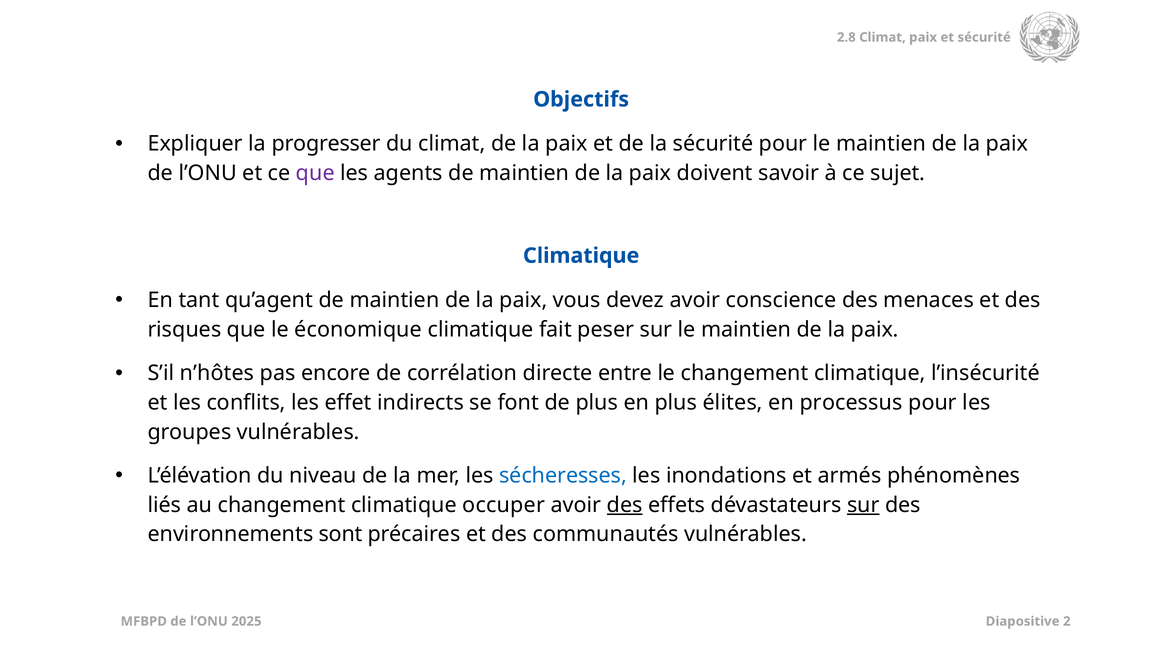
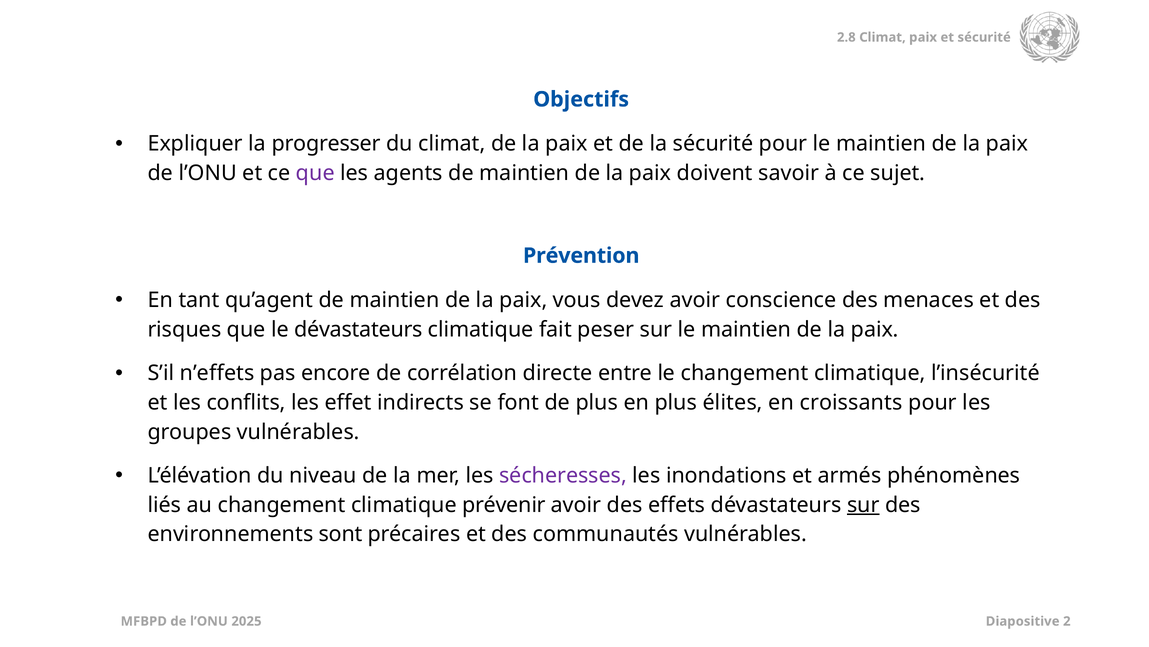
Climatique: Climatique -> Prévention (581, 255)
le économique: économique -> dévastateurs (358, 329)
n’hôtes: n’hôtes -> n’effets (217, 373)
processus: processus -> croissants (851, 402)
sécheresses colour: blue -> purple (563, 475)
occuper: occuper -> prévenir (504, 504)
des underline: present -> none (625, 504)
